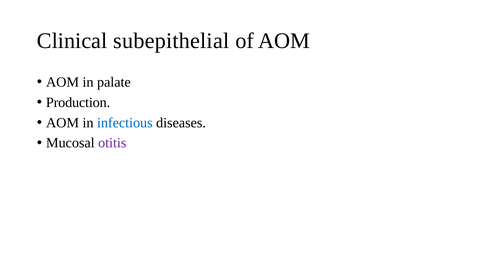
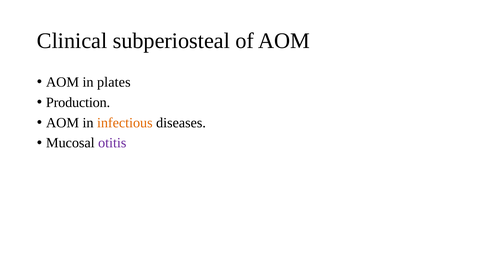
subepithelial: subepithelial -> subperiosteal (171, 41)
palate: palate -> plates (114, 82)
infectious colour: blue -> orange (125, 123)
